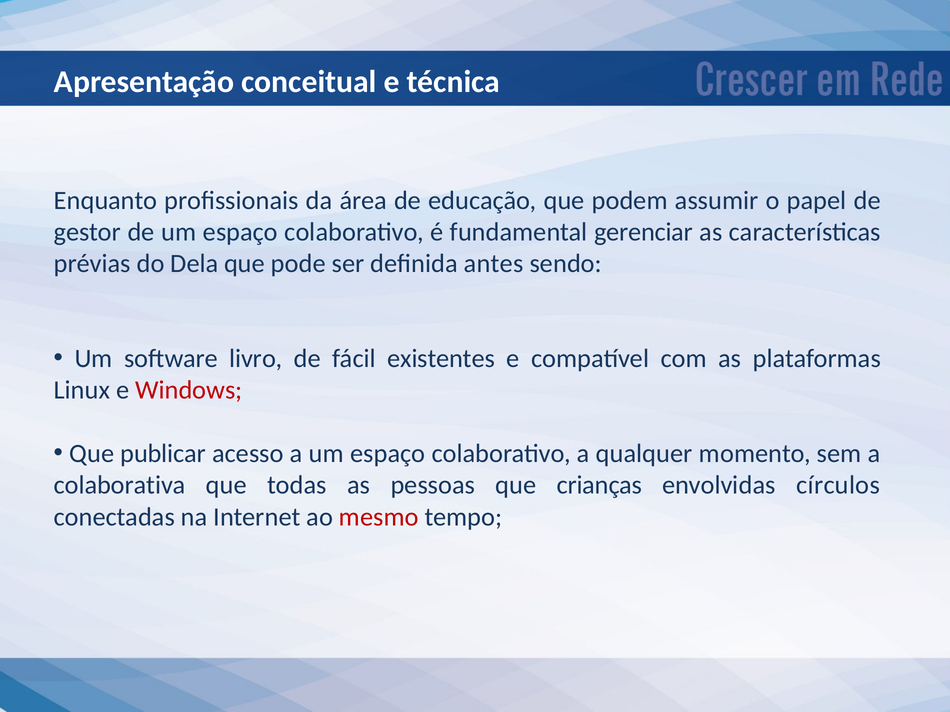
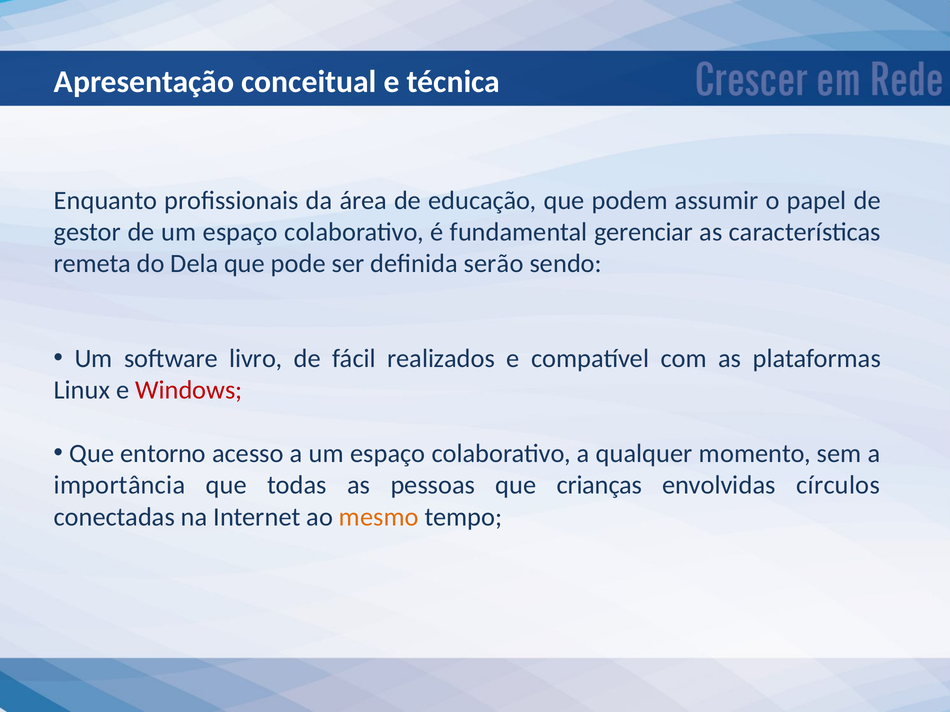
prévias: prévias -> remeta (92, 264)
antes: antes -> serão (494, 264)
existentes: existentes -> realizados (441, 359)
publicar: publicar -> entorno (163, 454)
colaborativa: colaborativa -> importância (120, 486)
mesmo colour: red -> orange (379, 517)
